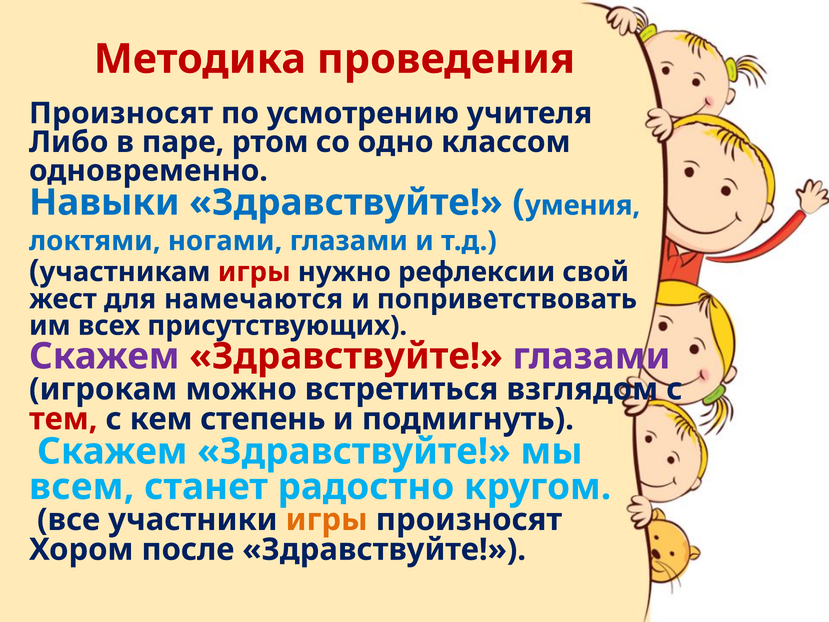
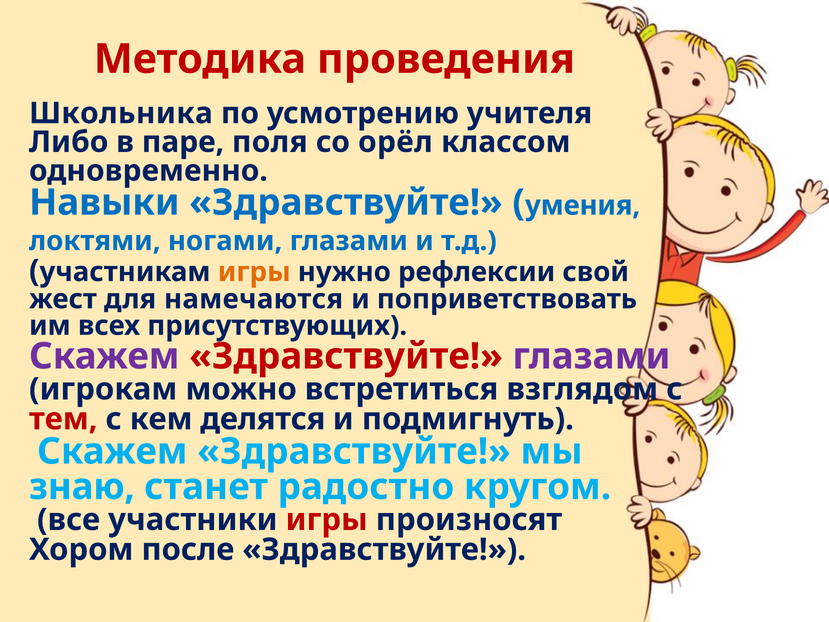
Произносят: Произносят -> Школьника (121, 113)
ртом: ртом -> поля (270, 142)
одно: одно -> орёл (395, 142)
игры colour: red -> orange (254, 272)
степень: степень -> делятся (263, 419)
всем: всем -> знаю (82, 487)
игры colour: orange -> red (327, 520)
